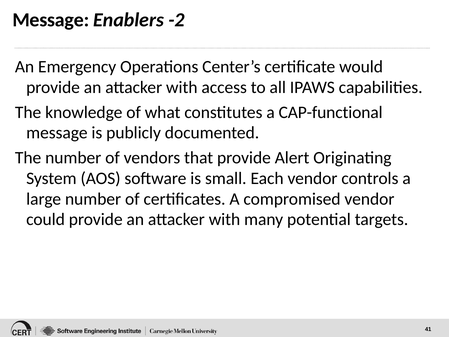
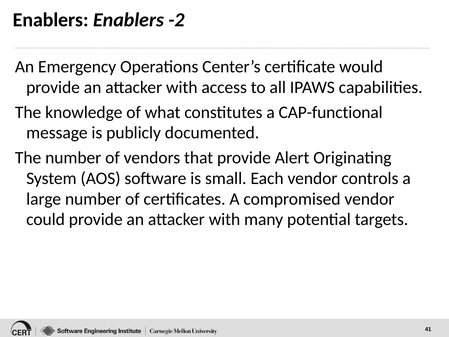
Message: Message -> Enablers (51, 20)
